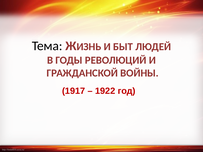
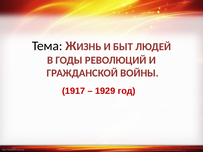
1922: 1922 -> 1929 (105, 91)
